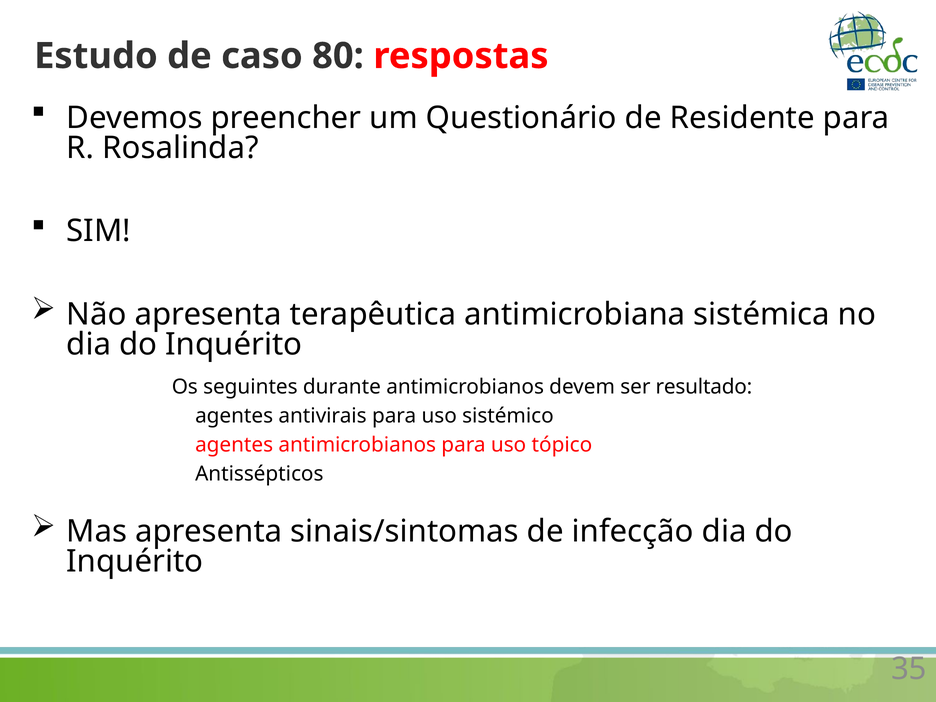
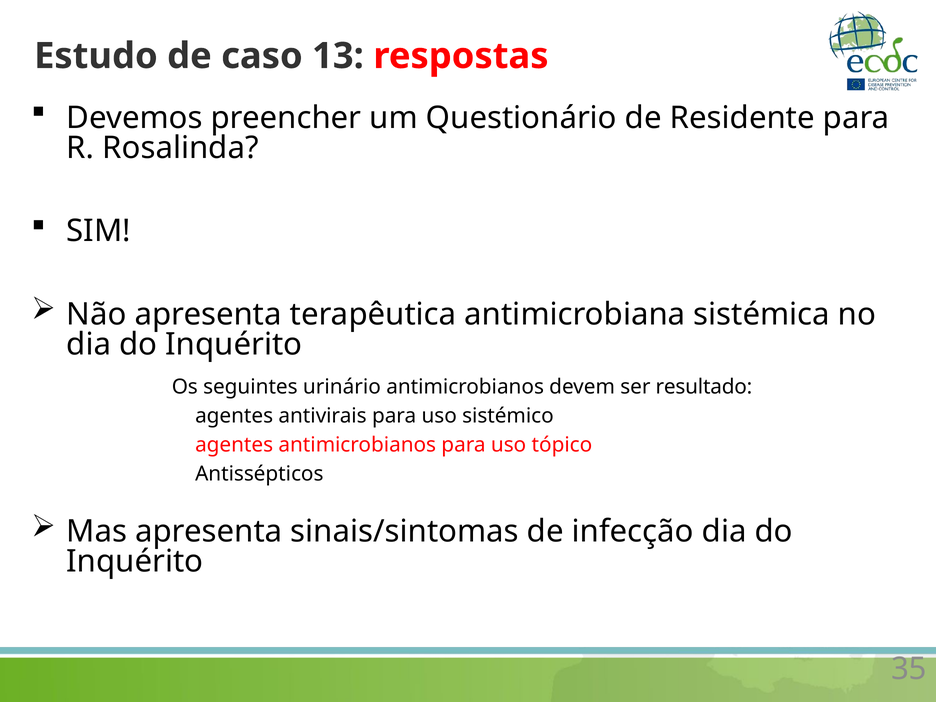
80: 80 -> 13 (338, 56)
durante: durante -> urinário (342, 387)
